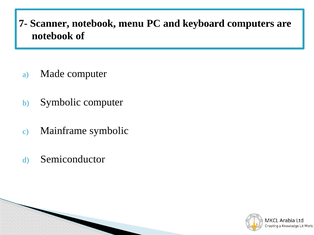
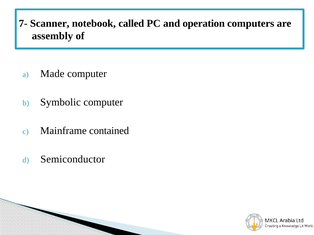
menu: menu -> called (131, 24)
keyboard: keyboard -> operation (204, 24)
notebook: notebook -> assembly (52, 36)
Mainframe symbolic: symbolic -> contained (109, 131)
